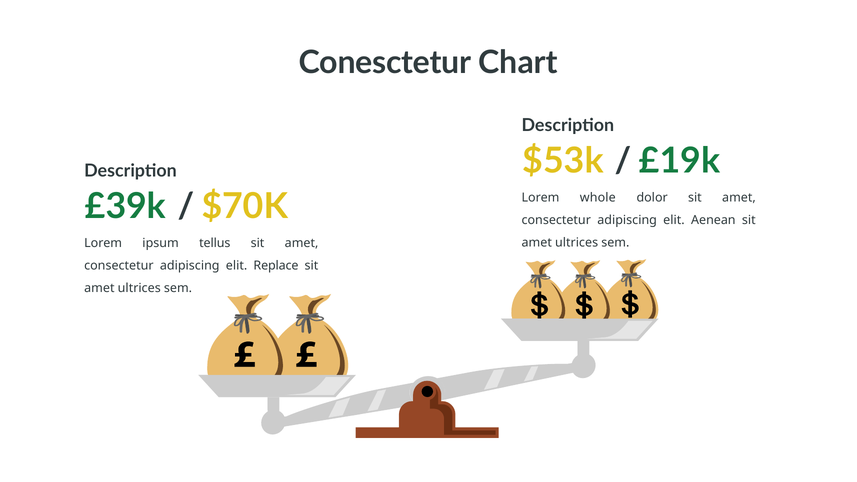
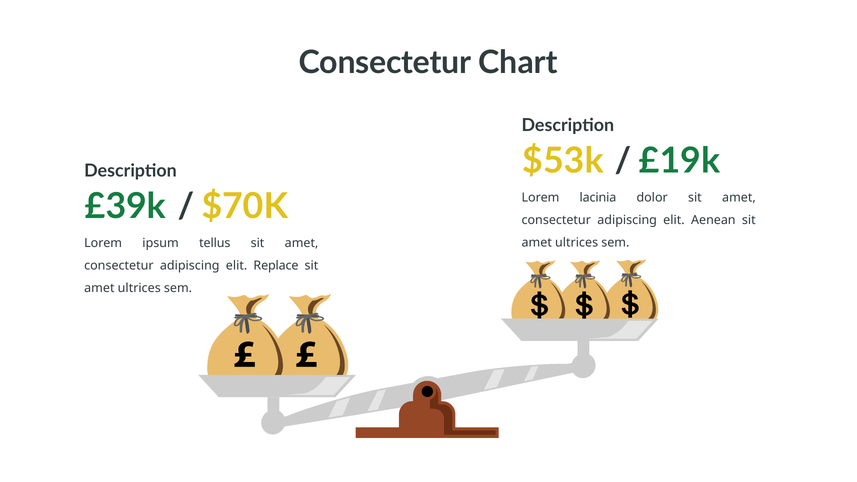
Conesctetur: Conesctetur -> Consectetur (385, 63)
whole: whole -> lacinia (598, 198)
